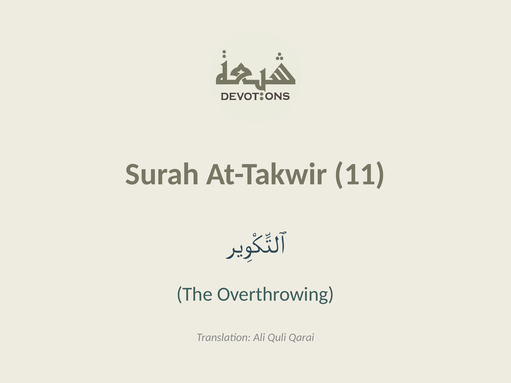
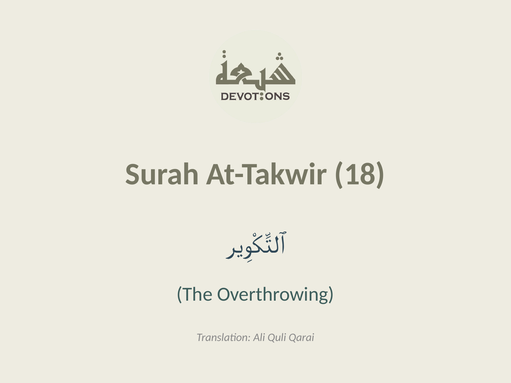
11: 11 -> 18 (360, 174)
